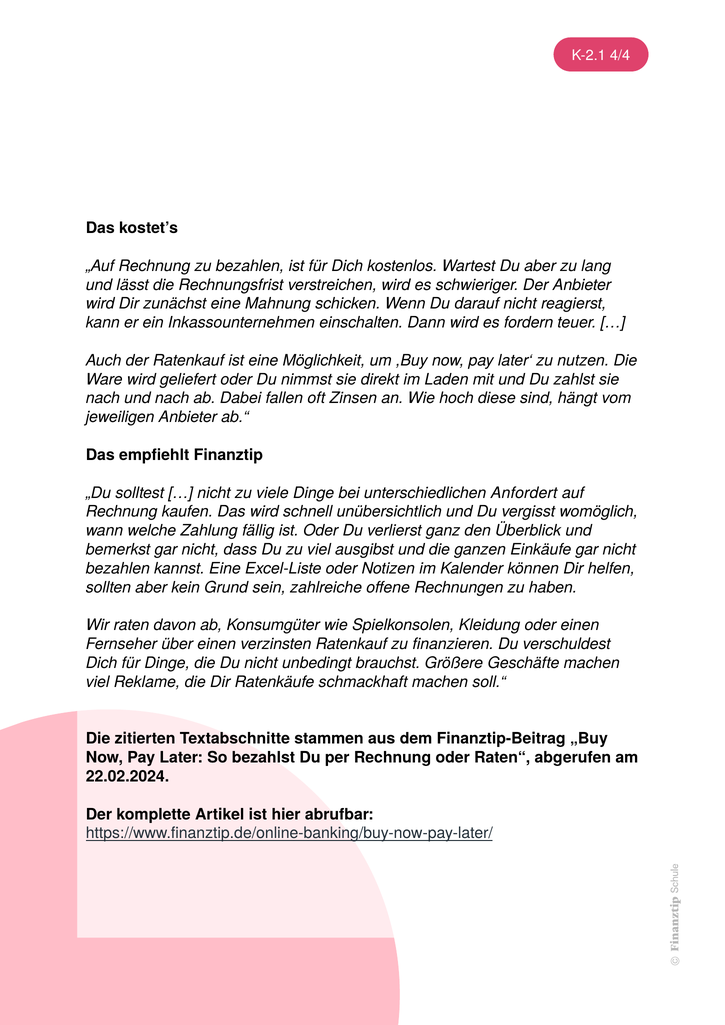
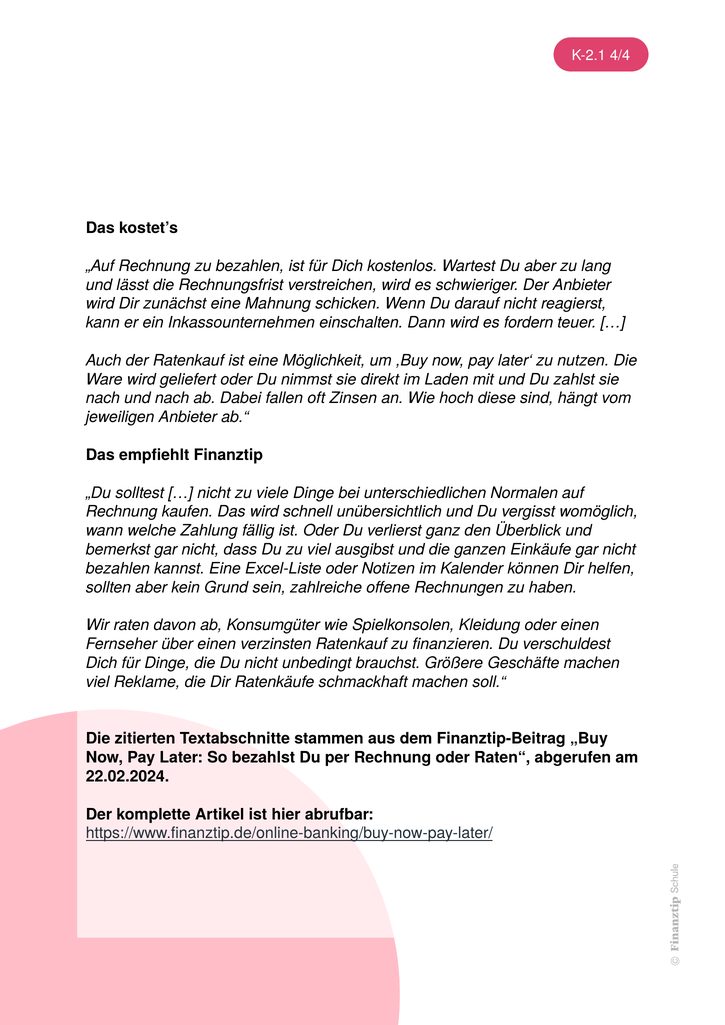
Anfordert: Anfordert -> Normalen (524, 493)
